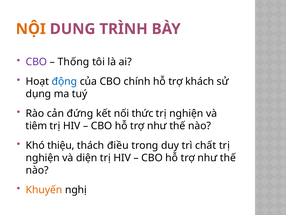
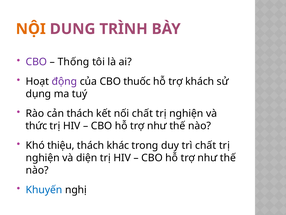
động colour: blue -> purple (64, 81)
chính: chính -> thuốc (137, 81)
cản đứng: đứng -> thách (80, 113)
nối thức: thức -> chất (142, 113)
tiêm: tiêm -> thức (36, 126)
điều: điều -> khác (118, 145)
Khuyến colour: orange -> blue (44, 189)
